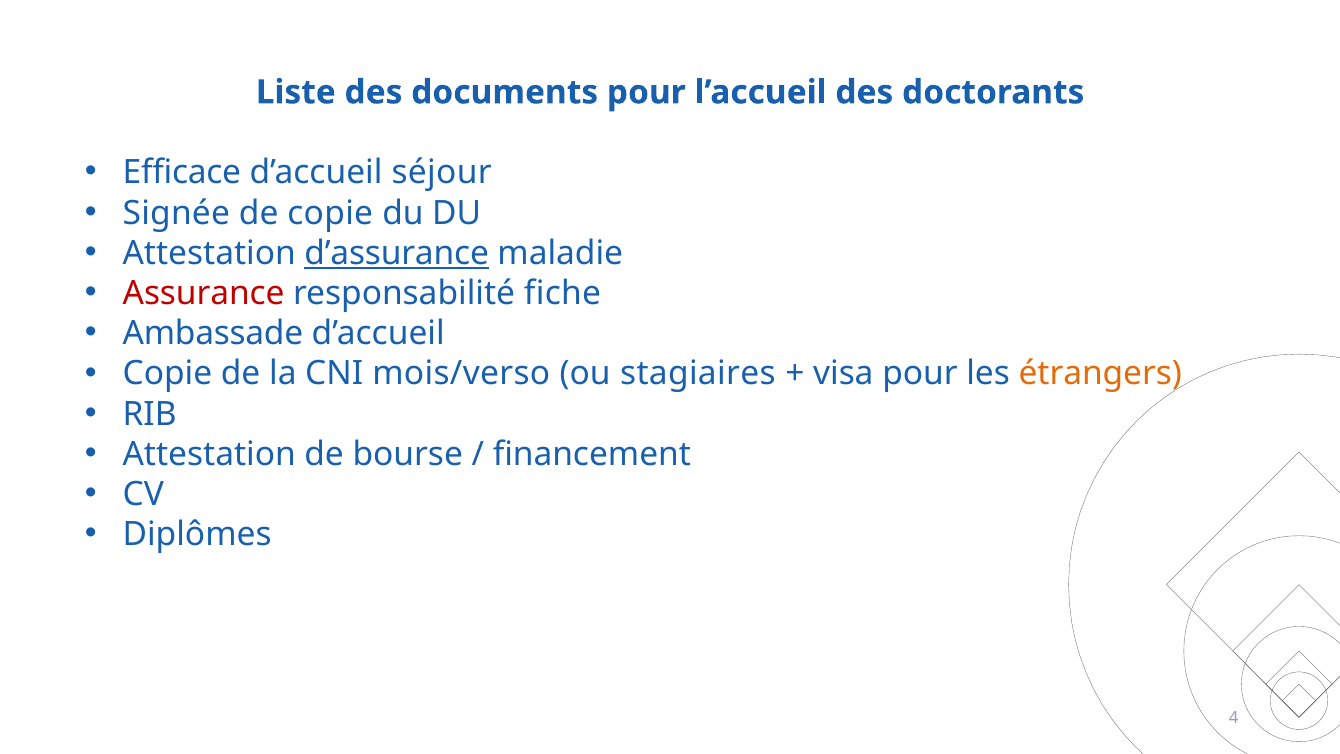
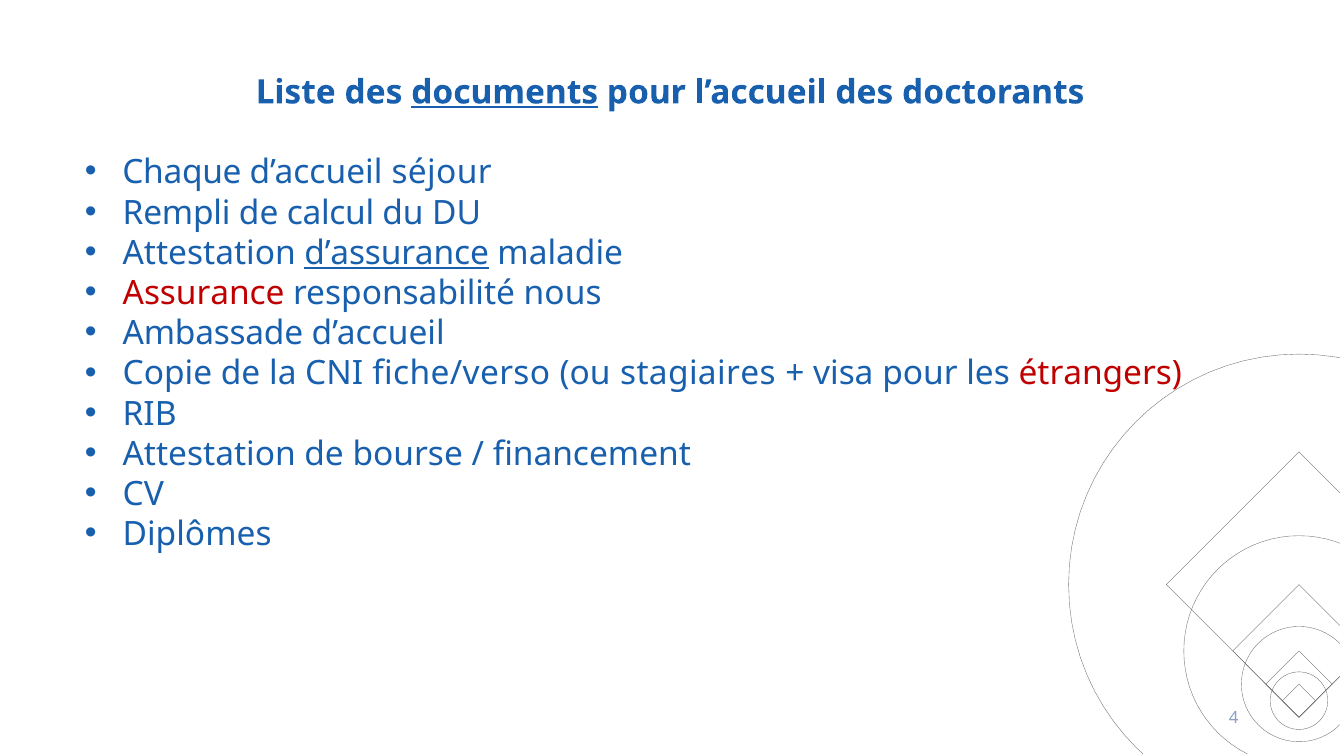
documents underline: none -> present (505, 92)
Efficace: Efficace -> Chaque (182, 173)
Signée: Signée -> Rempli (177, 213)
de copie: copie -> calcul (331, 213)
fiche: fiche -> nous (563, 293)
mois/verso: mois/verso -> fiche/verso (461, 374)
étrangers colour: orange -> red (1100, 374)
